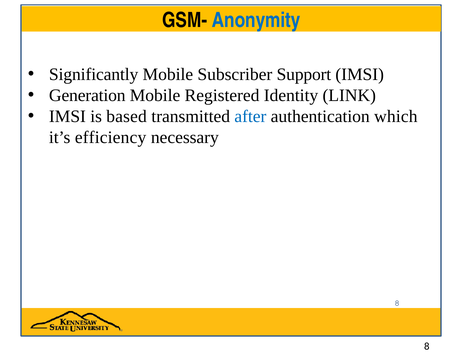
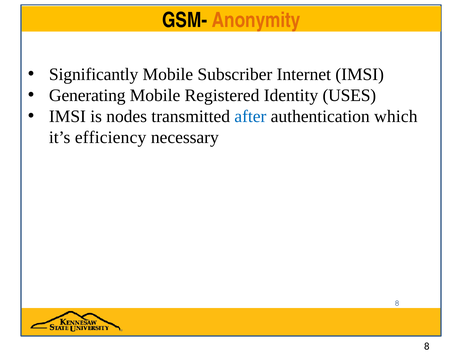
Anonymity colour: blue -> orange (256, 20)
Support: Support -> Internet (304, 74)
Generation: Generation -> Generating (87, 95)
LINK: LINK -> USES (349, 95)
based: based -> nodes (127, 116)
